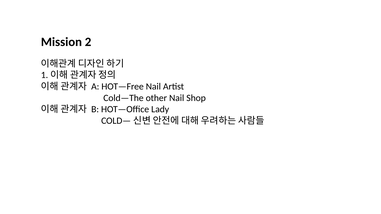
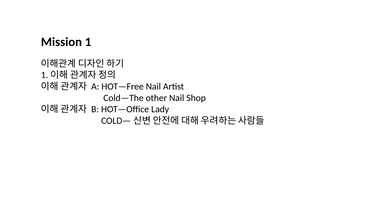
2: 2 -> 1 (88, 42)
